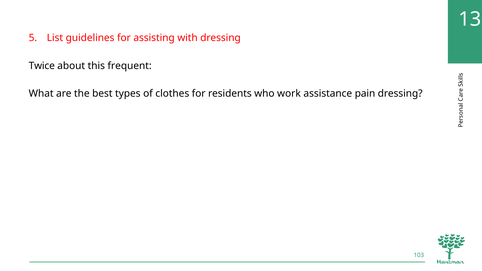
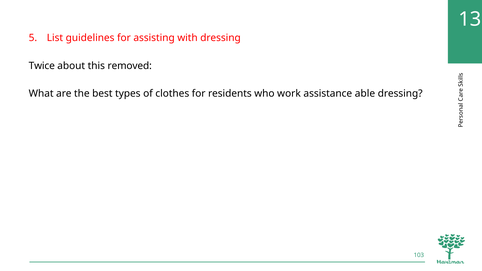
frequent: frequent -> removed (130, 66)
pain: pain -> able (365, 93)
